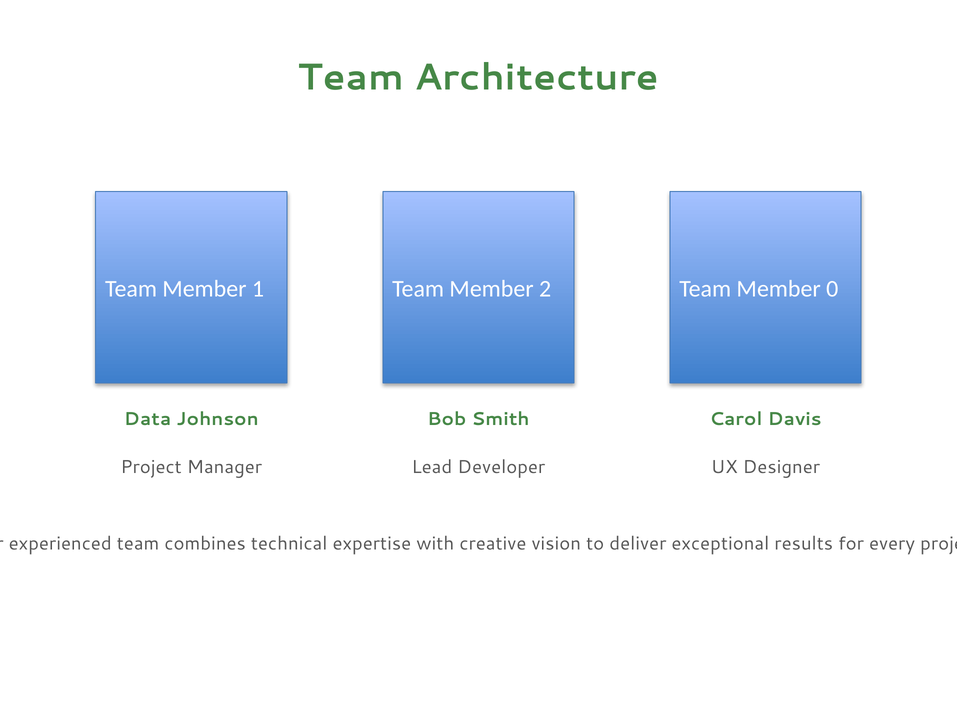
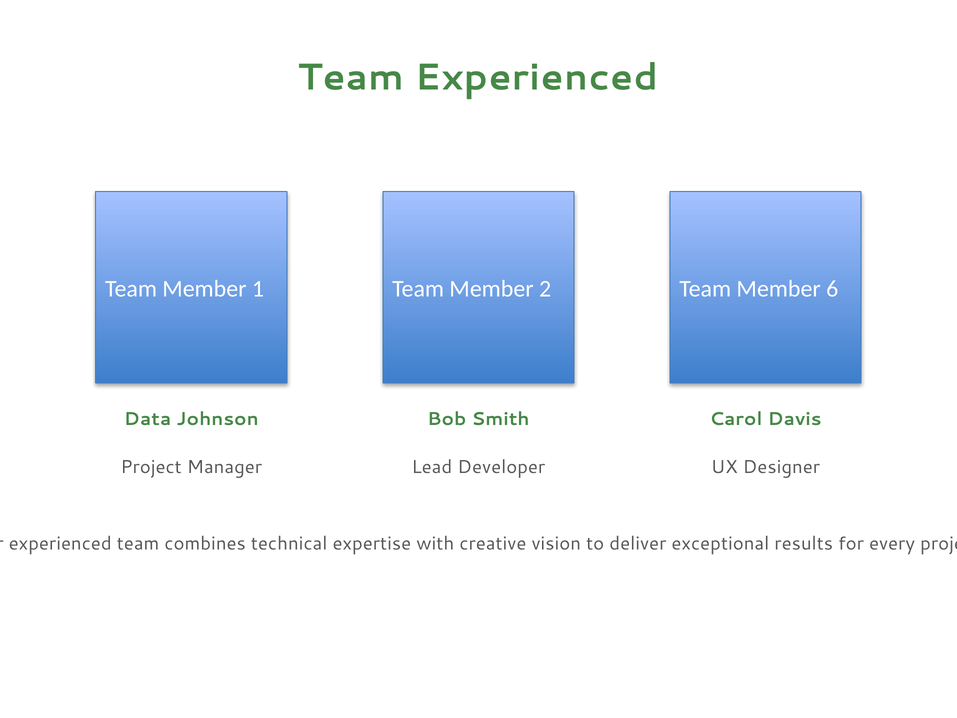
Team Architecture: Architecture -> Experienced (536, 77)
0: 0 -> 6 (832, 289)
